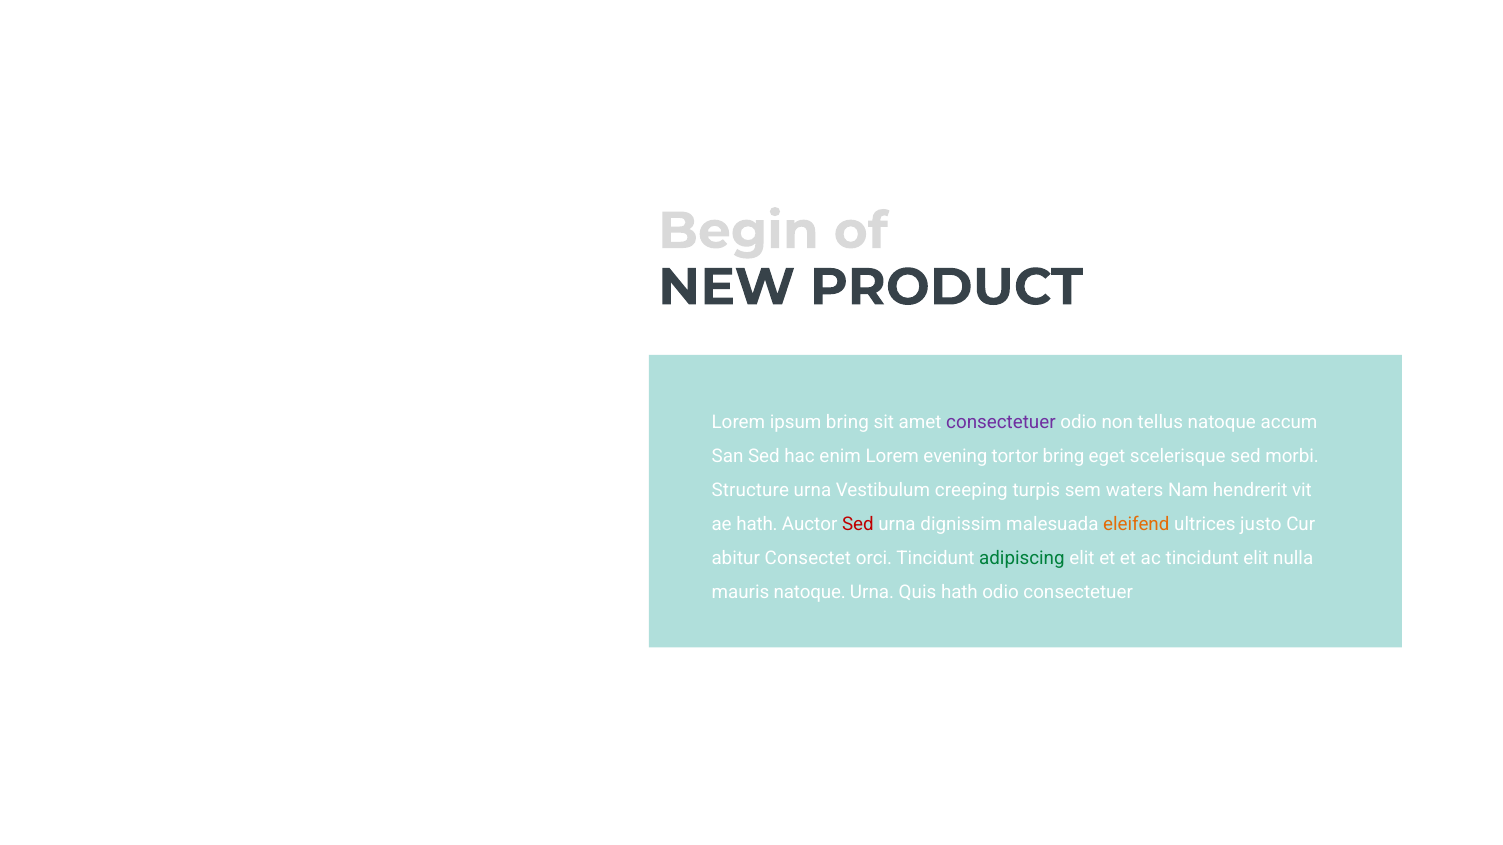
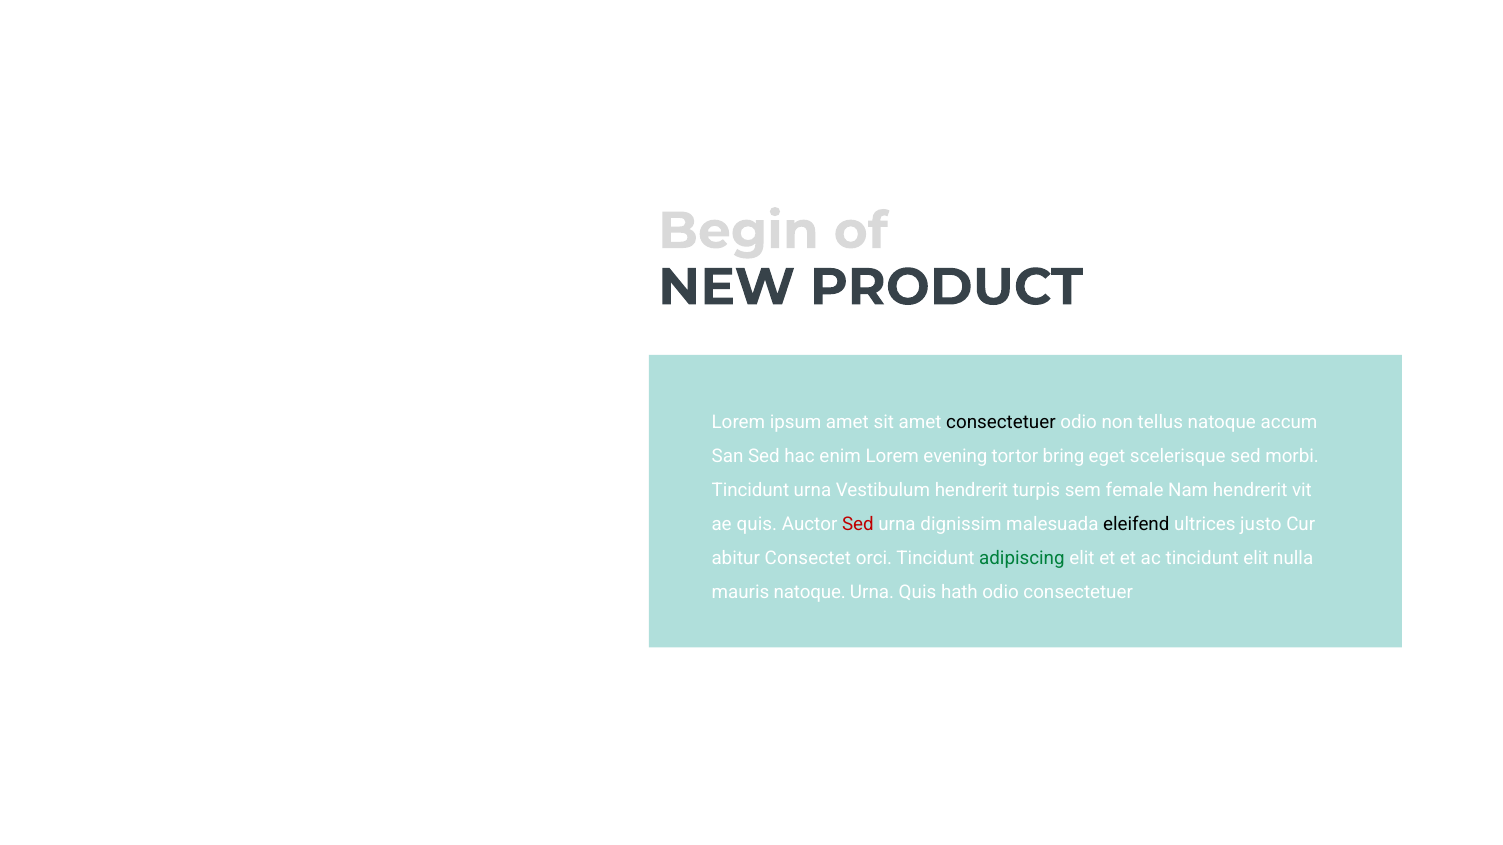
ipsum bring: bring -> amet (847, 423)
consectetuer colour: purple -> black (1001, 423)
Structure: Structure -> Tincidunt (750, 491)
Vestibulum creeping: creeping -> hendrerit (971, 491)
waters: waters -> female (1135, 491)
ae hath: hath -> quis (757, 525)
eleifend colour: orange -> black (1136, 525)
